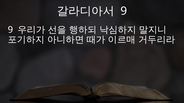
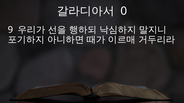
9: 9 -> 0 (124, 11)
